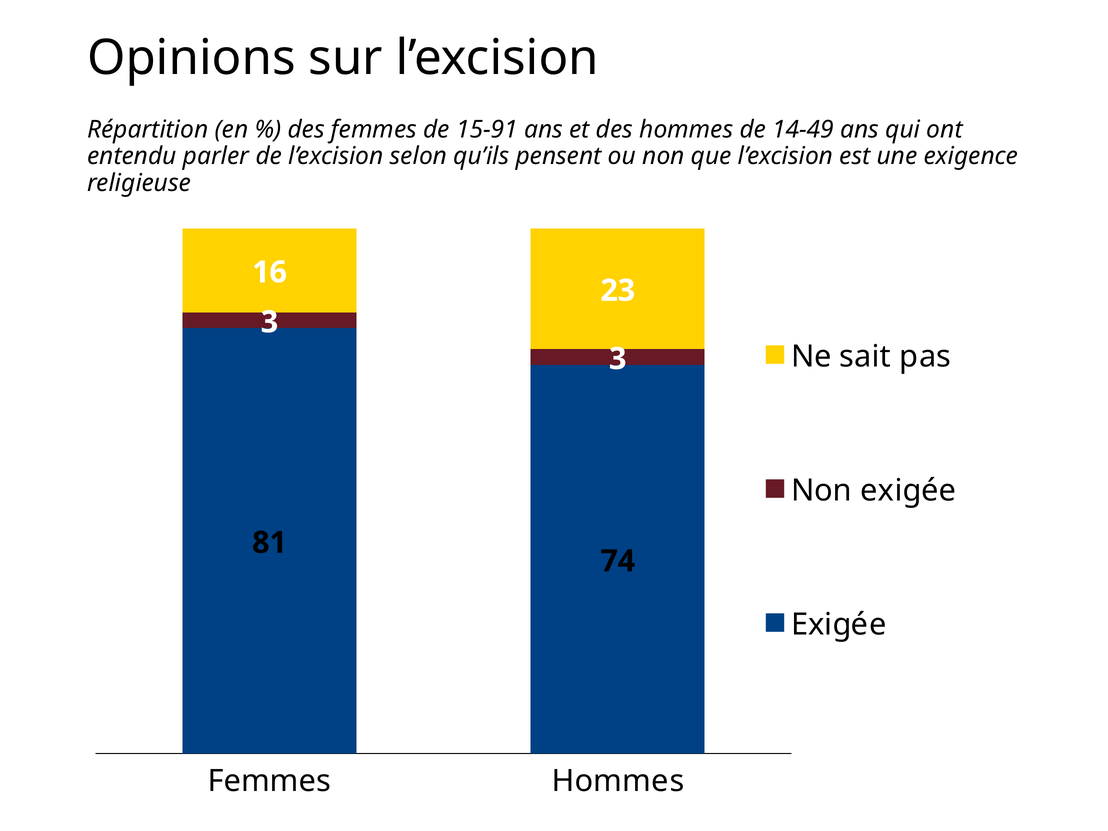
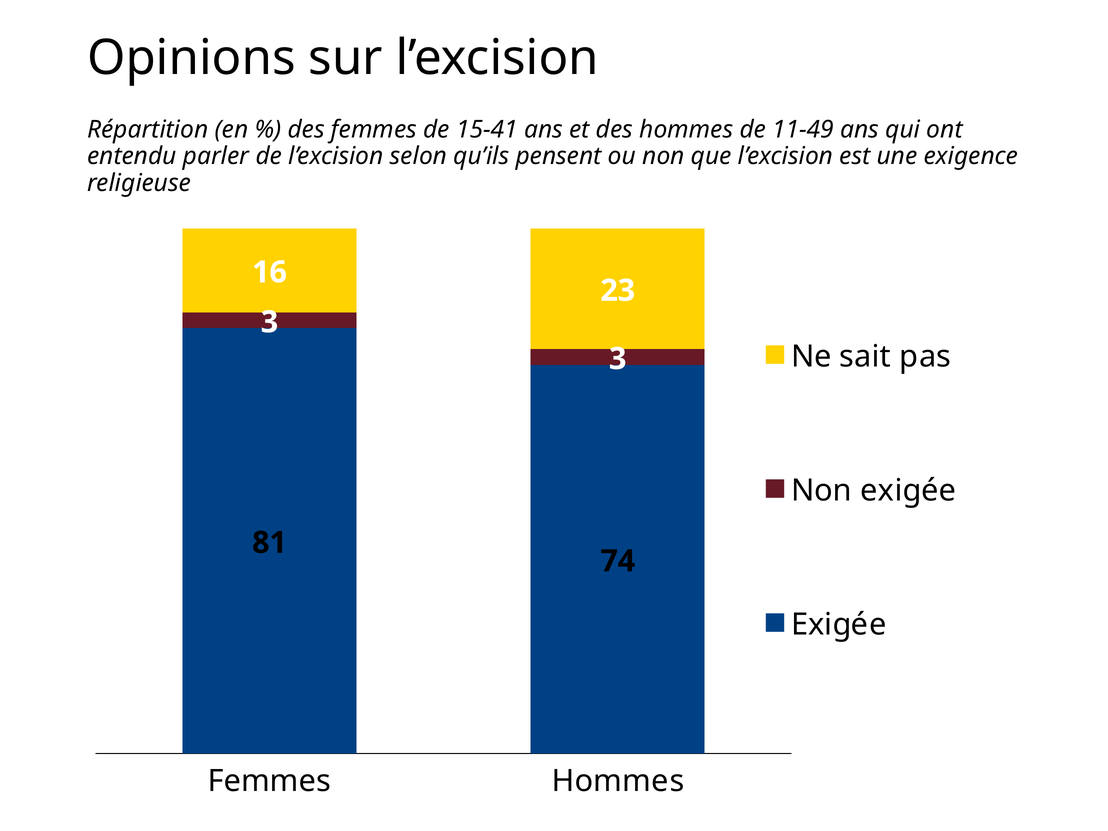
15-91: 15-91 -> 15-41 (487, 130)
14-49: 14-49 -> 11-49 (803, 130)
